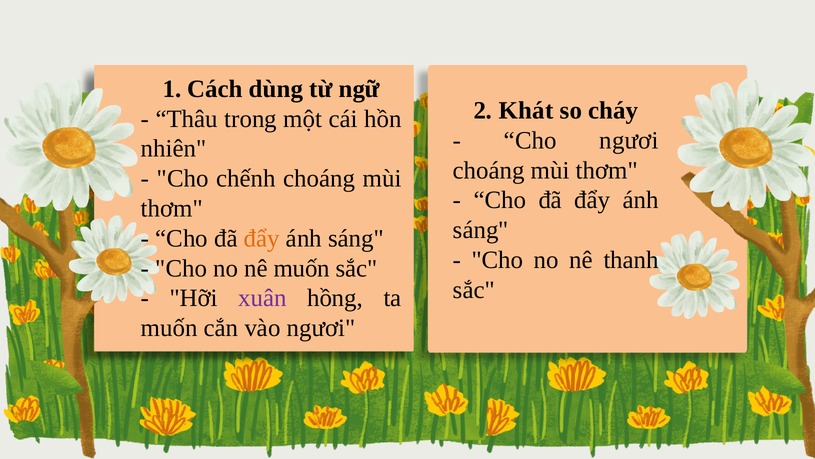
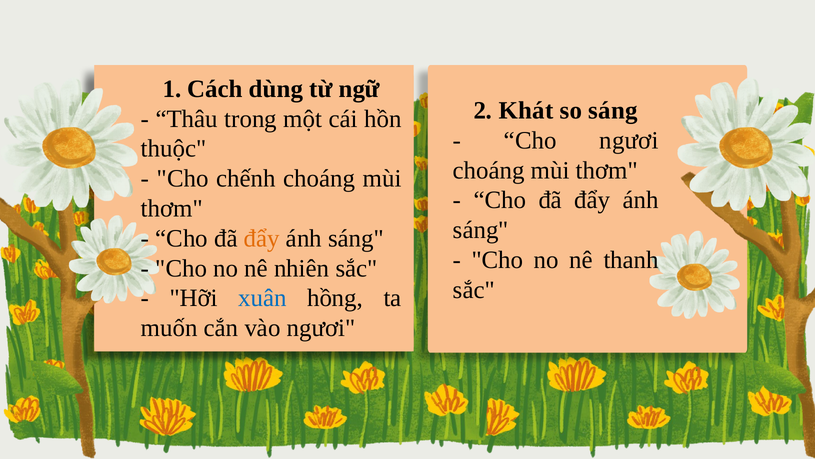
so cháy: cháy -> sáng (613, 110)
nhiên: nhiên -> thuộc (174, 149)
nê muốn: muốn -> nhiên (302, 268)
xuân colour: purple -> blue (262, 298)
